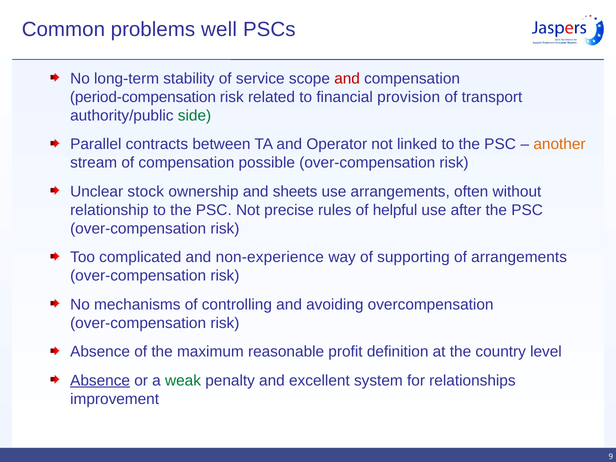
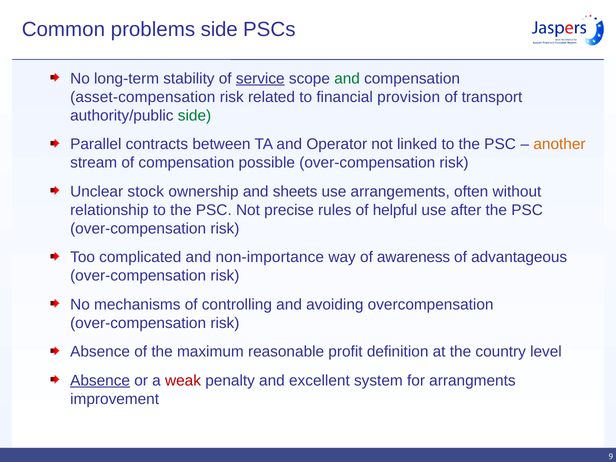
problems well: well -> side (219, 30)
service underline: none -> present (260, 79)
and colour: red -> green (347, 79)
period-compensation: period-compensation -> asset-compensation (143, 97)
non-experience: non-experience -> non-importance (270, 257)
supporting: supporting -> awareness (414, 257)
of arrangements: arrangements -> advantageous (519, 257)
weak colour: green -> red (183, 380)
relationships: relationships -> arrangments (472, 380)
